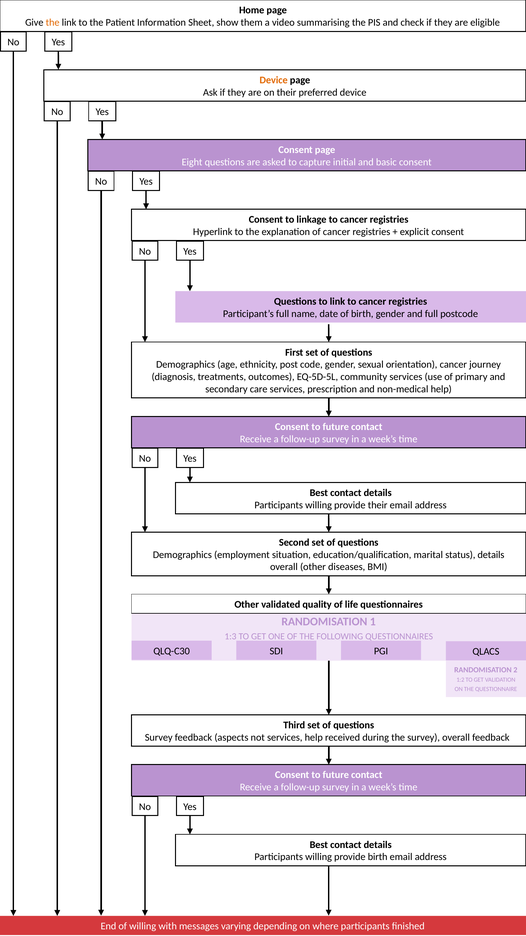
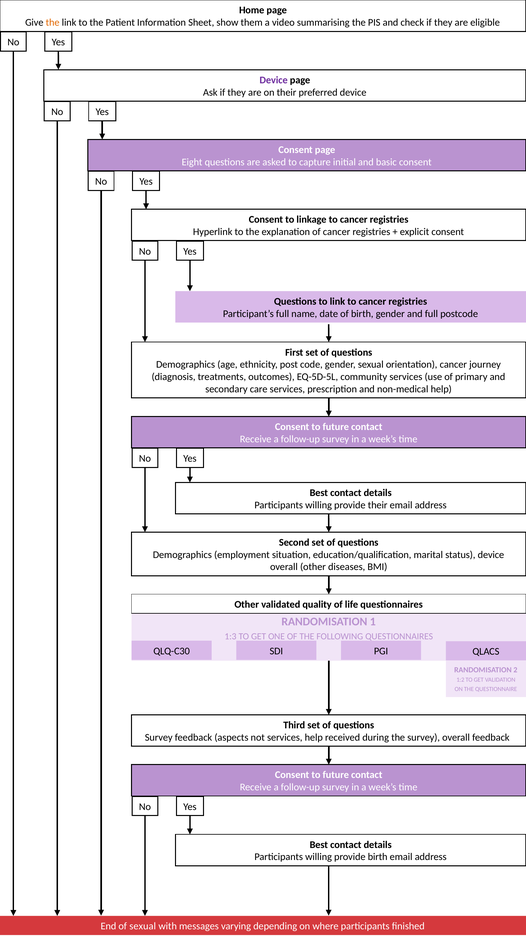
Device colour: orange -> purple (274, 80)
status details: details -> device (491, 554)
of willing: willing -> sexual (143, 925)
